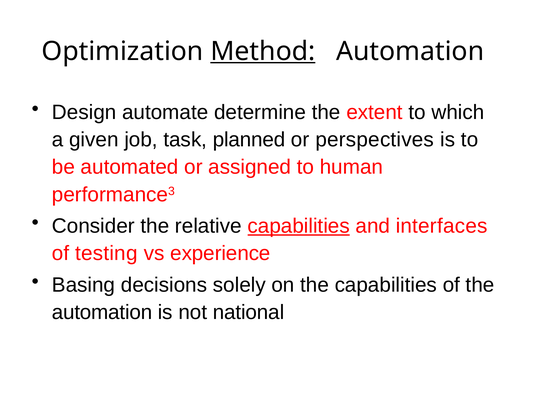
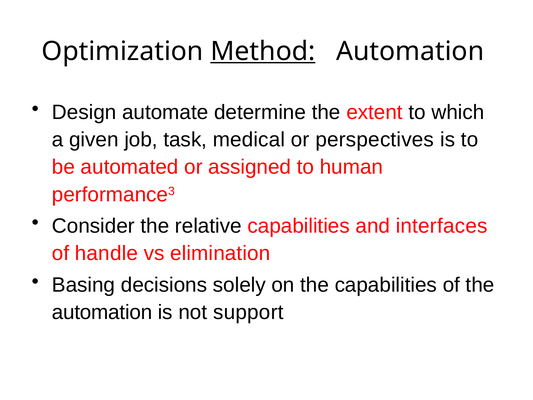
planned: planned -> medical (249, 140)
capabilities underline: present -> none (299, 226)
testing: testing -> handle (106, 253)
experience: experience -> elimination (220, 253)
national: national -> support (248, 312)
